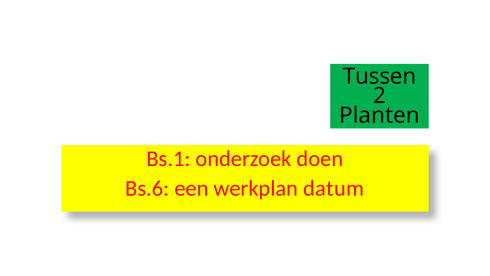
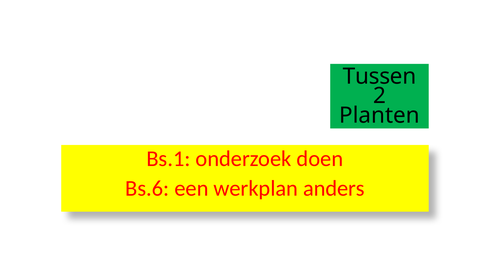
datum: datum -> anders (334, 188)
